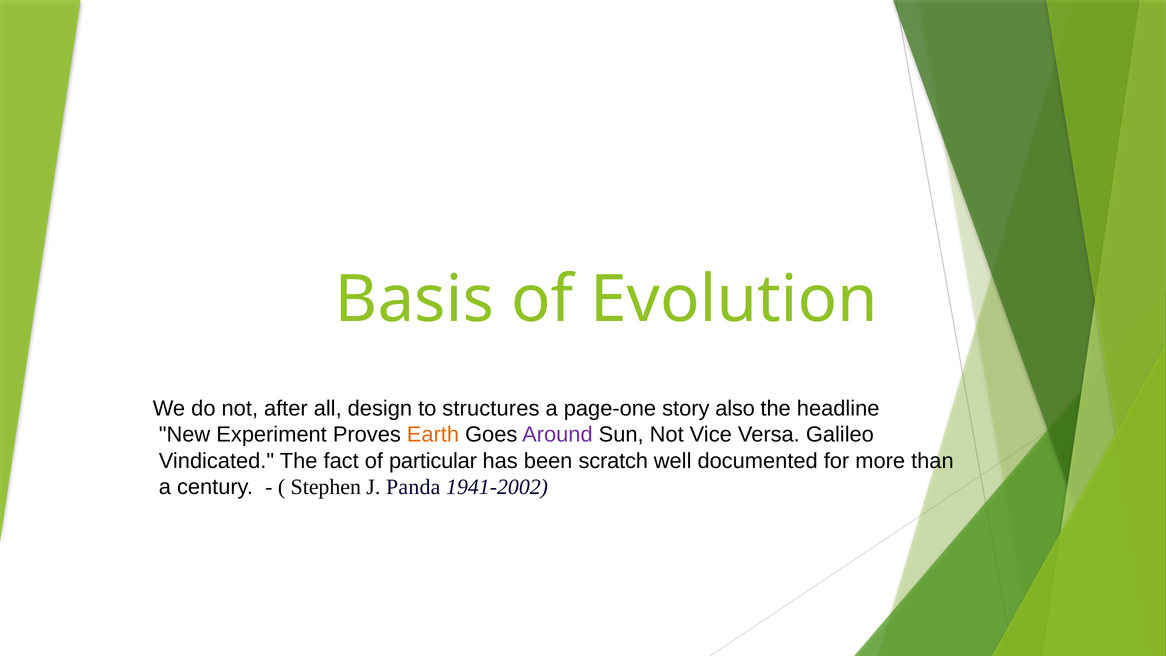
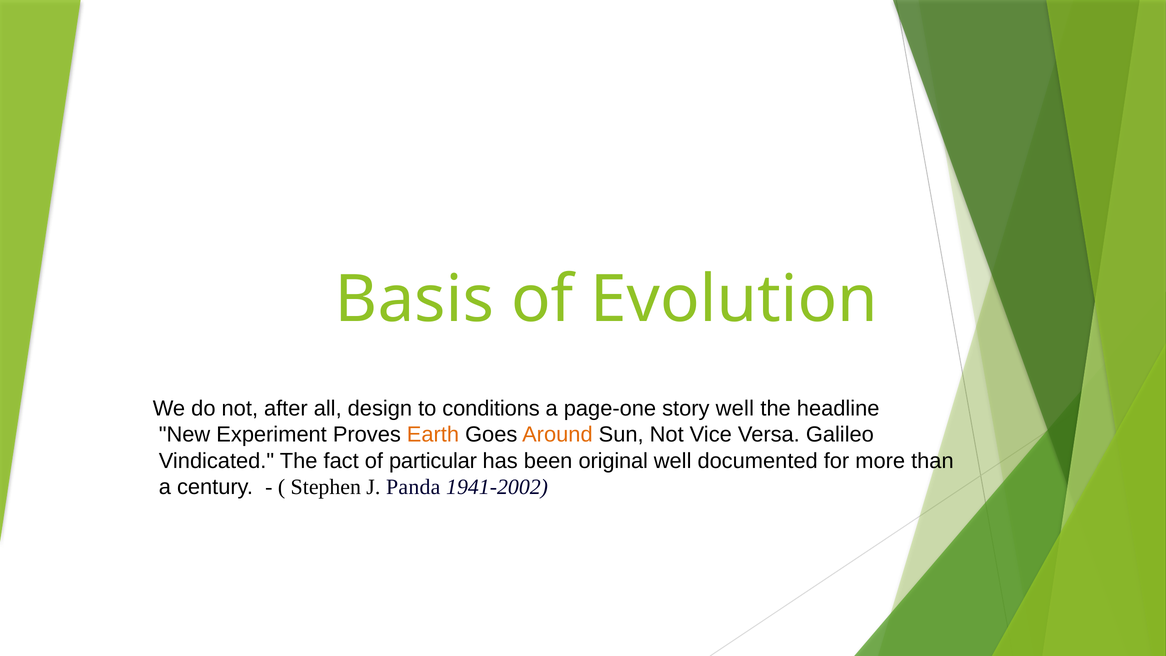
structures: structures -> conditions (491, 408)
story also: also -> well (735, 408)
Around colour: purple -> orange (557, 435)
scratch: scratch -> original (613, 461)
